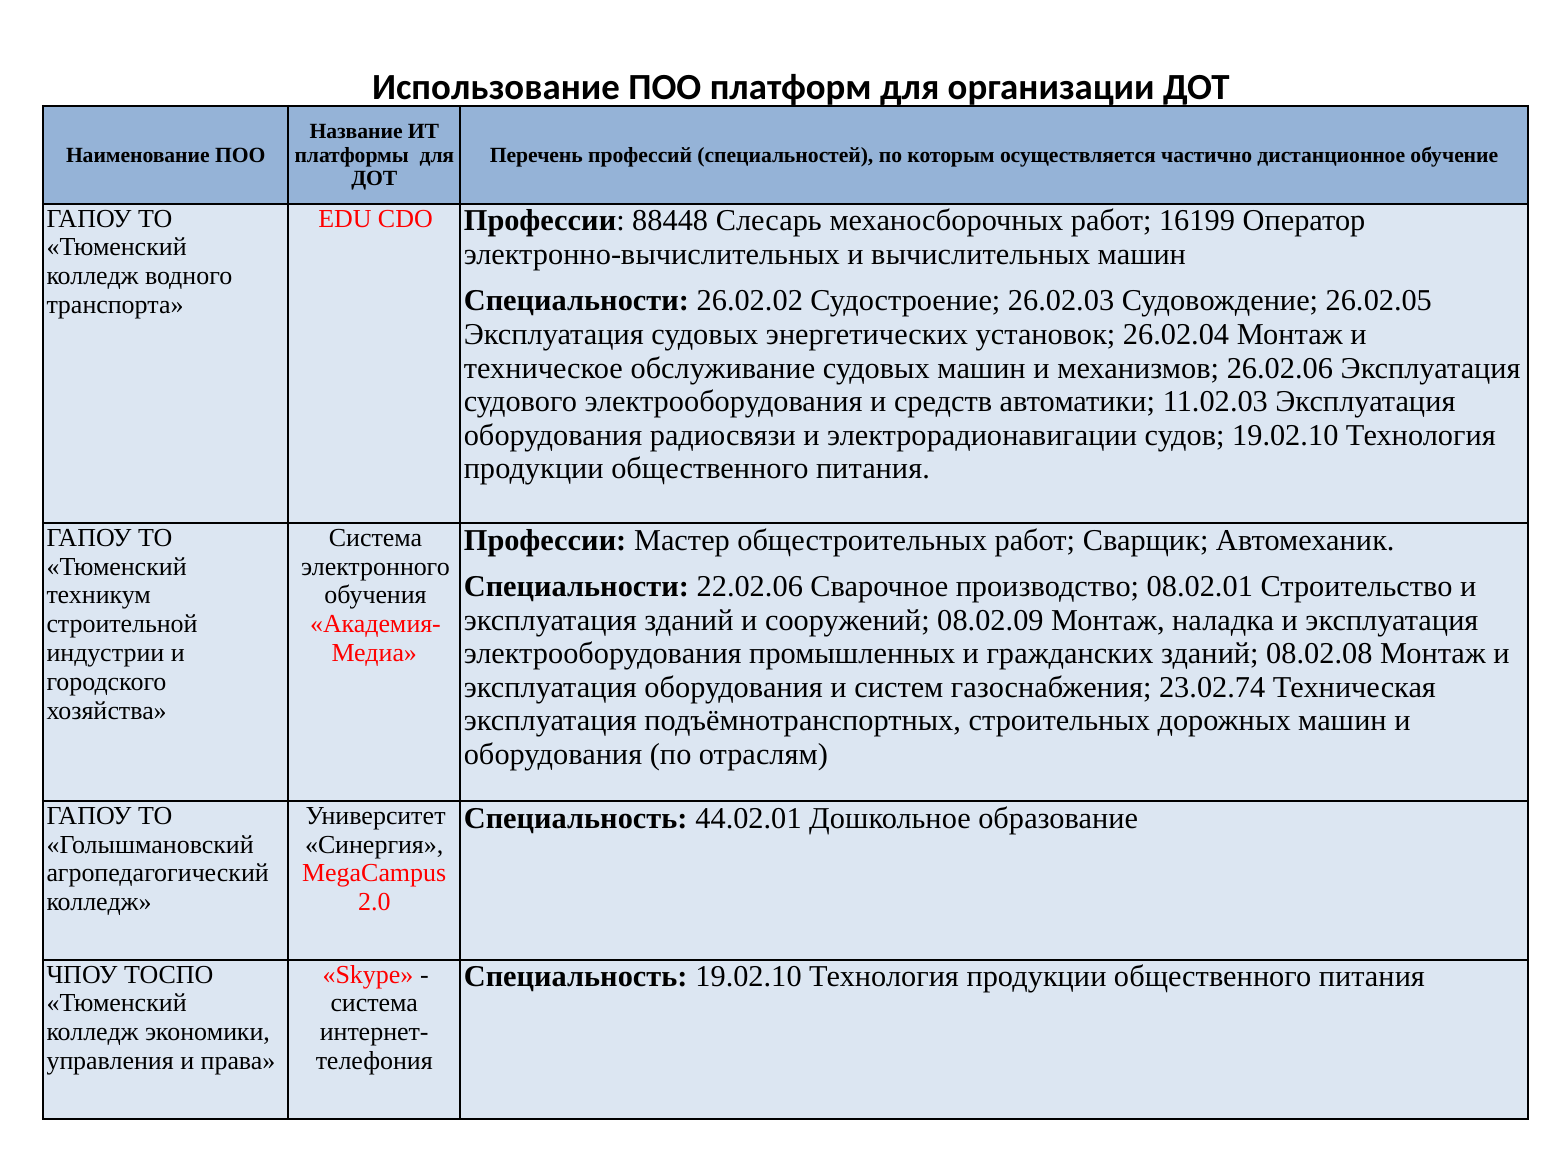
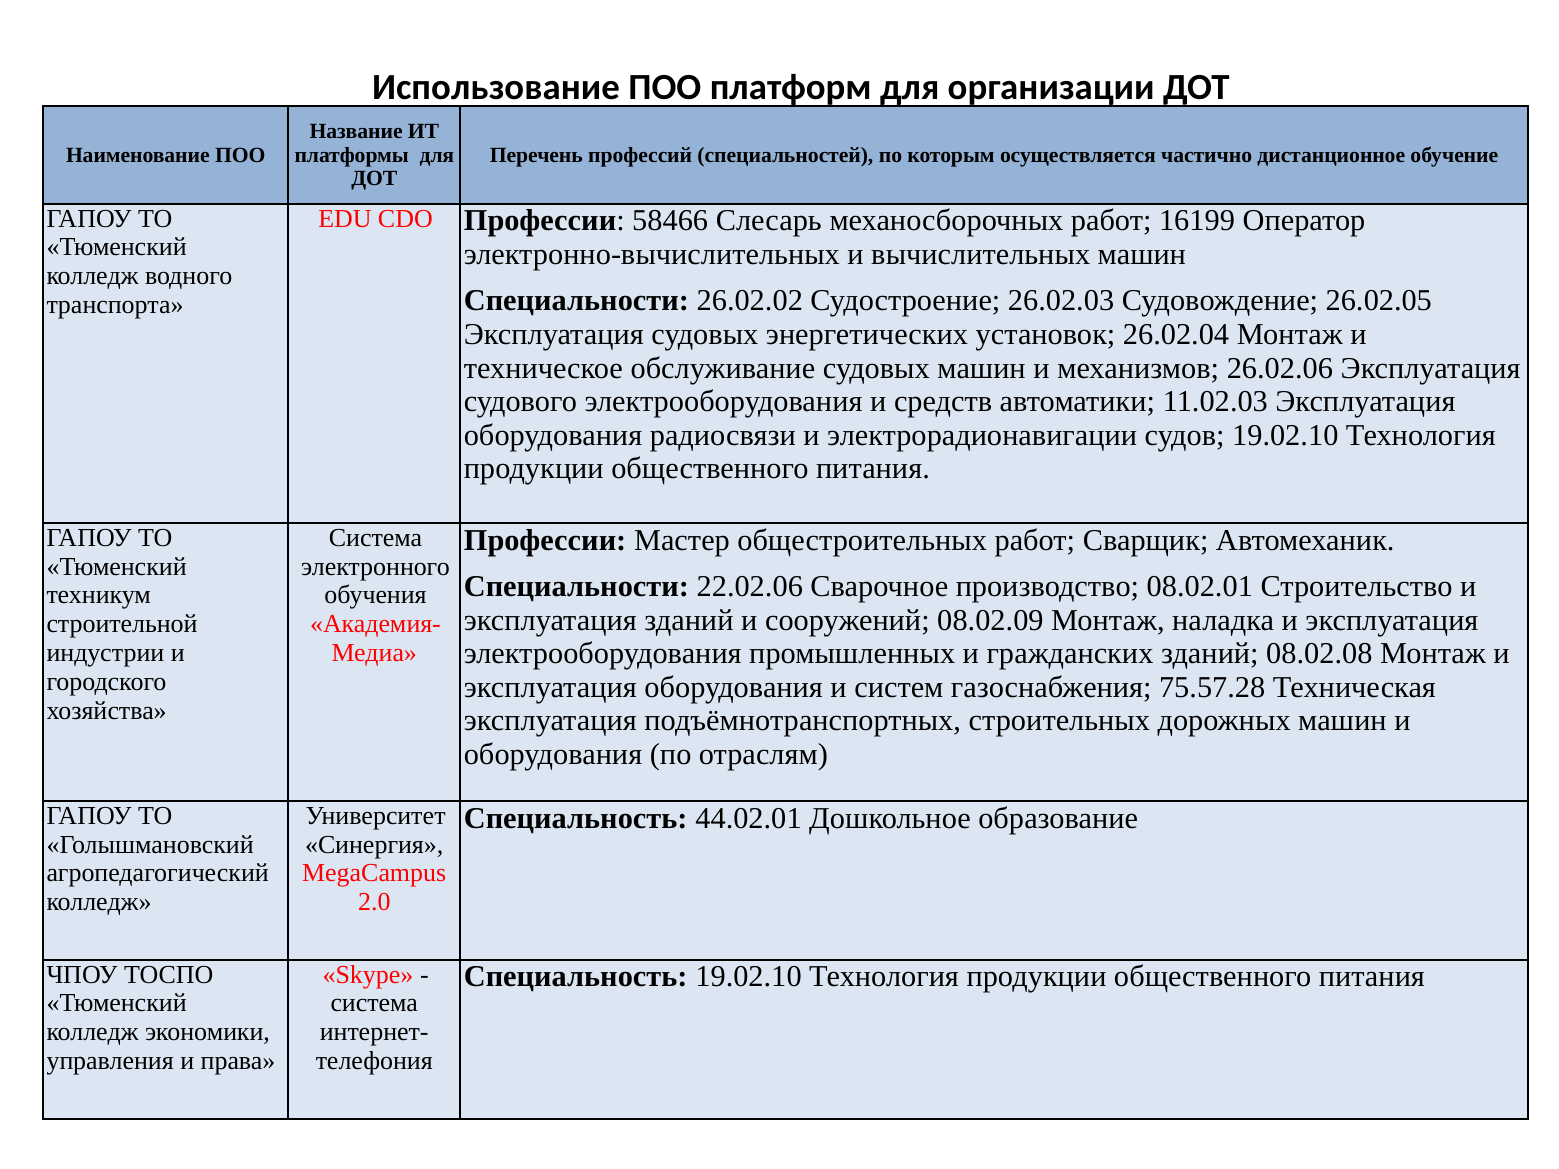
88448: 88448 -> 58466 (670, 221)
23.02.74: 23.02.74 -> 75.57.28 (1212, 687)
